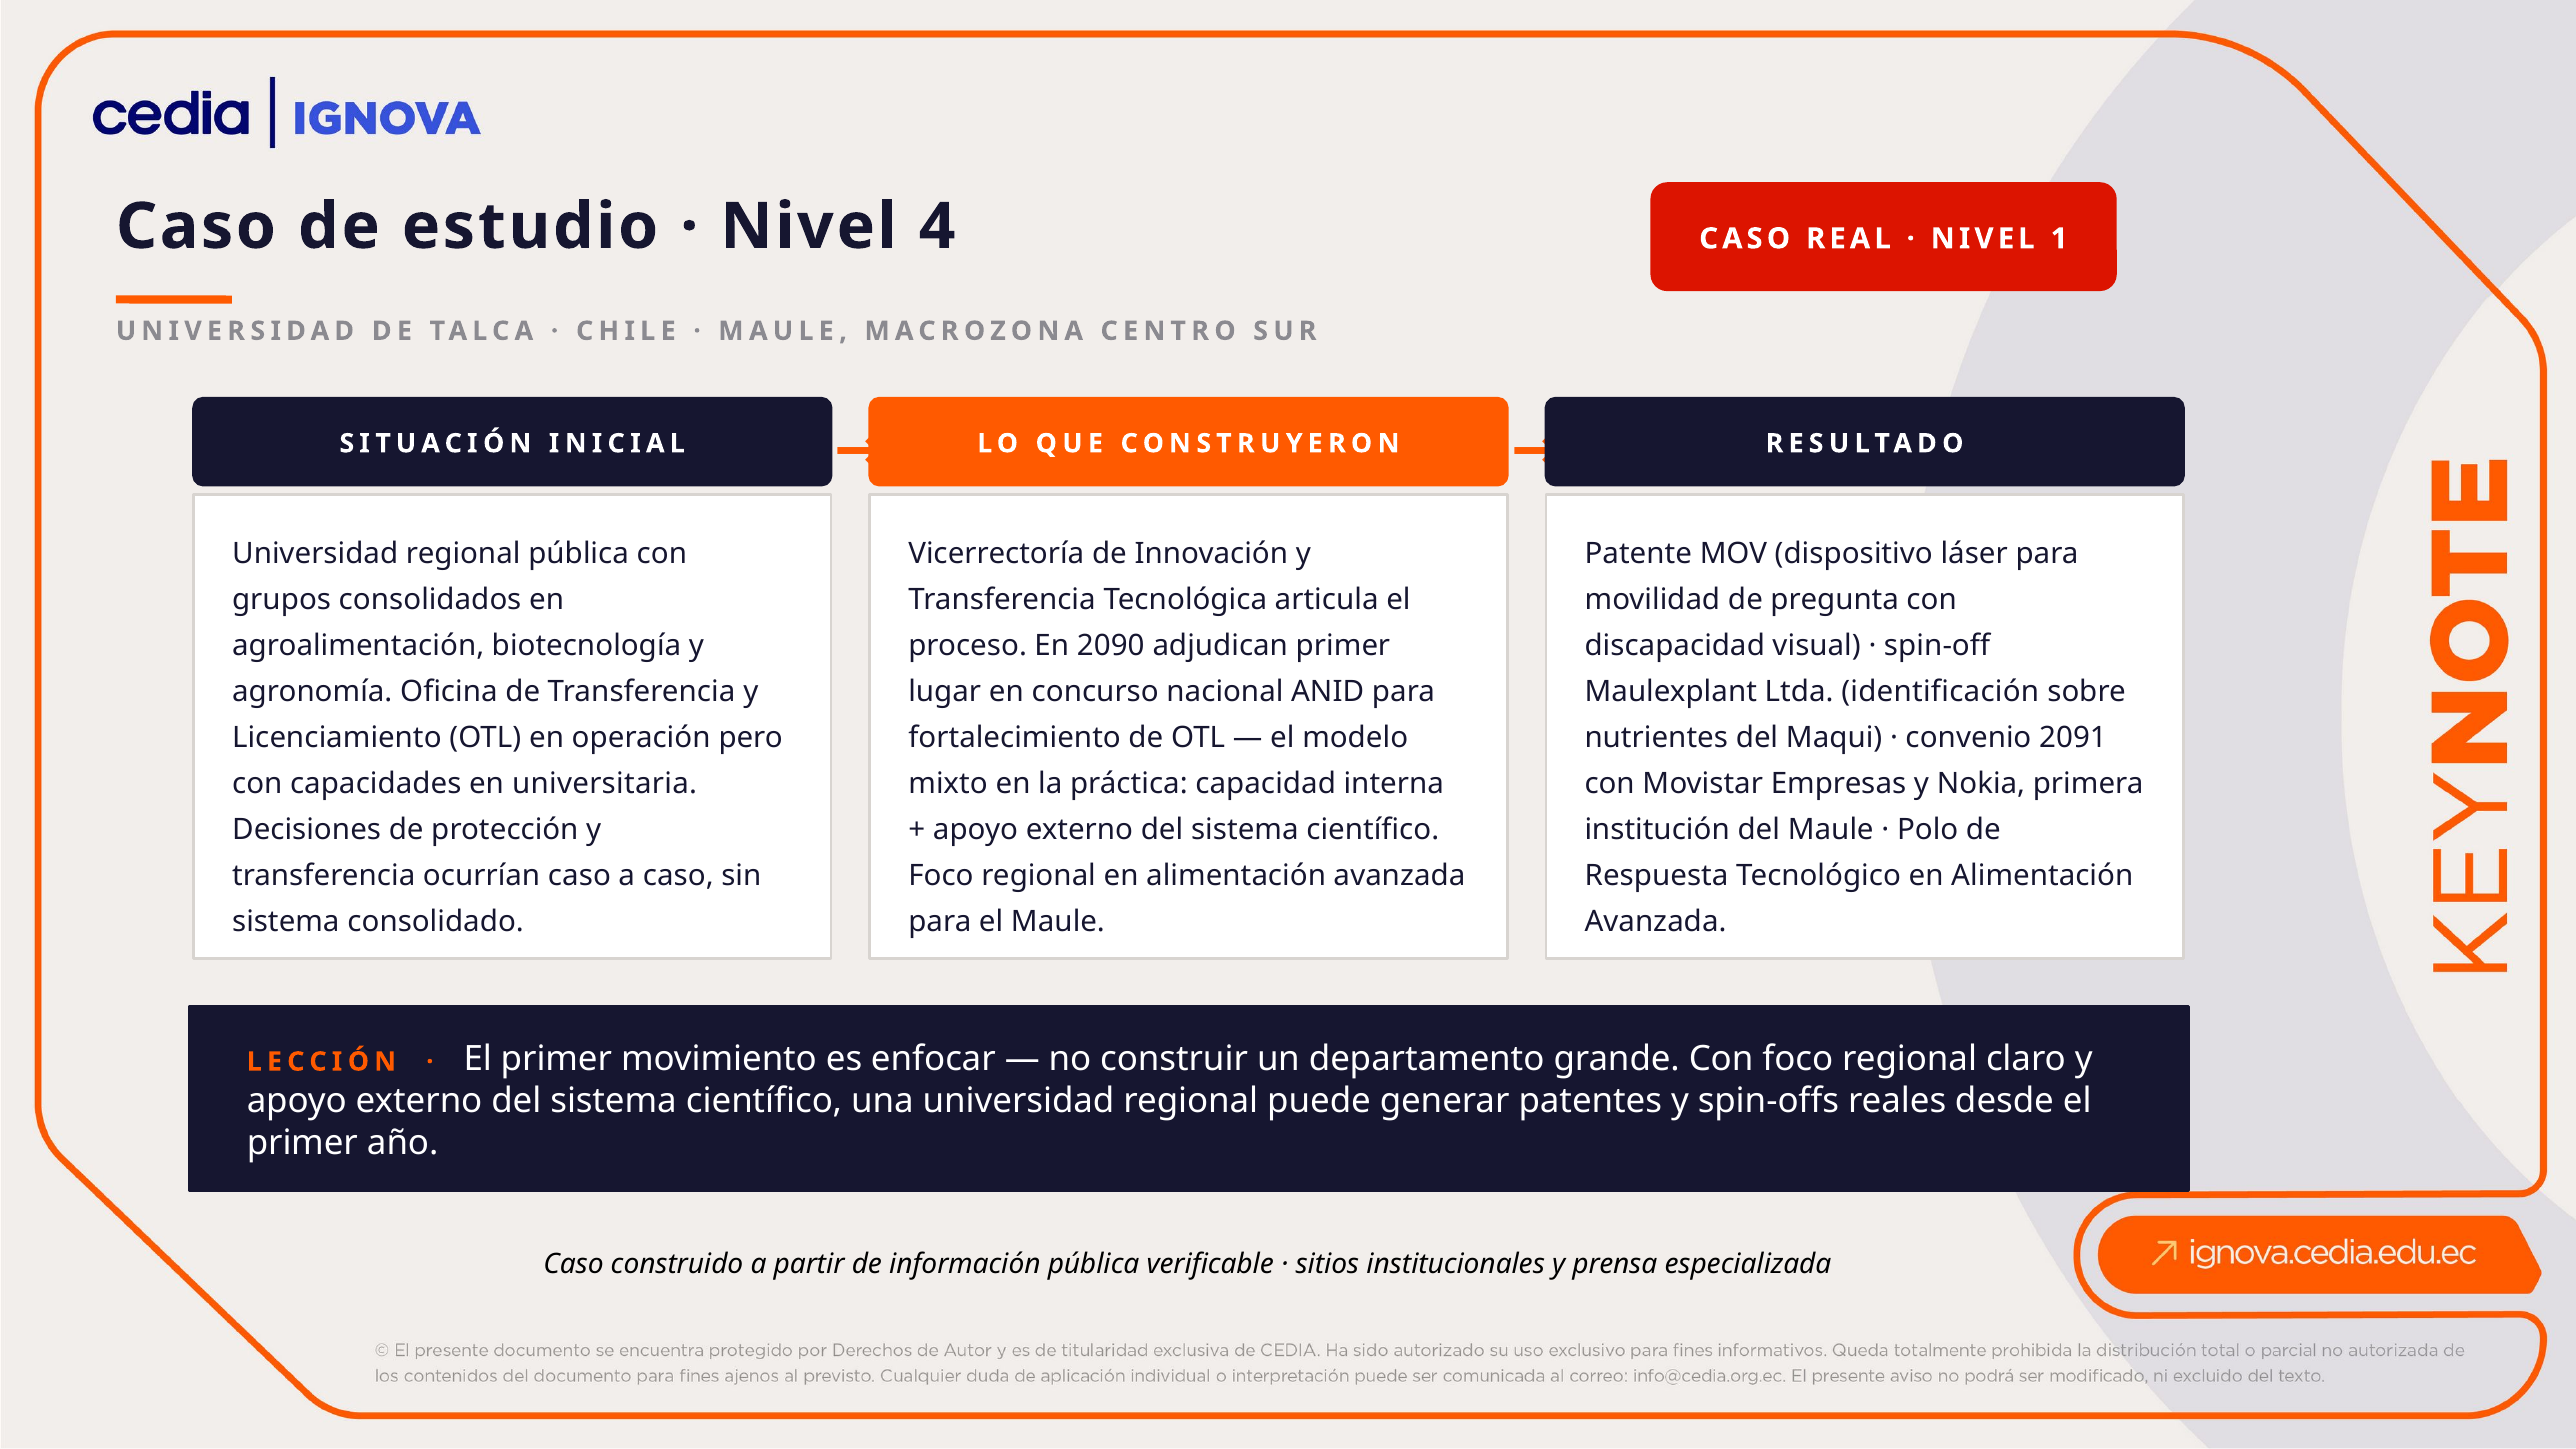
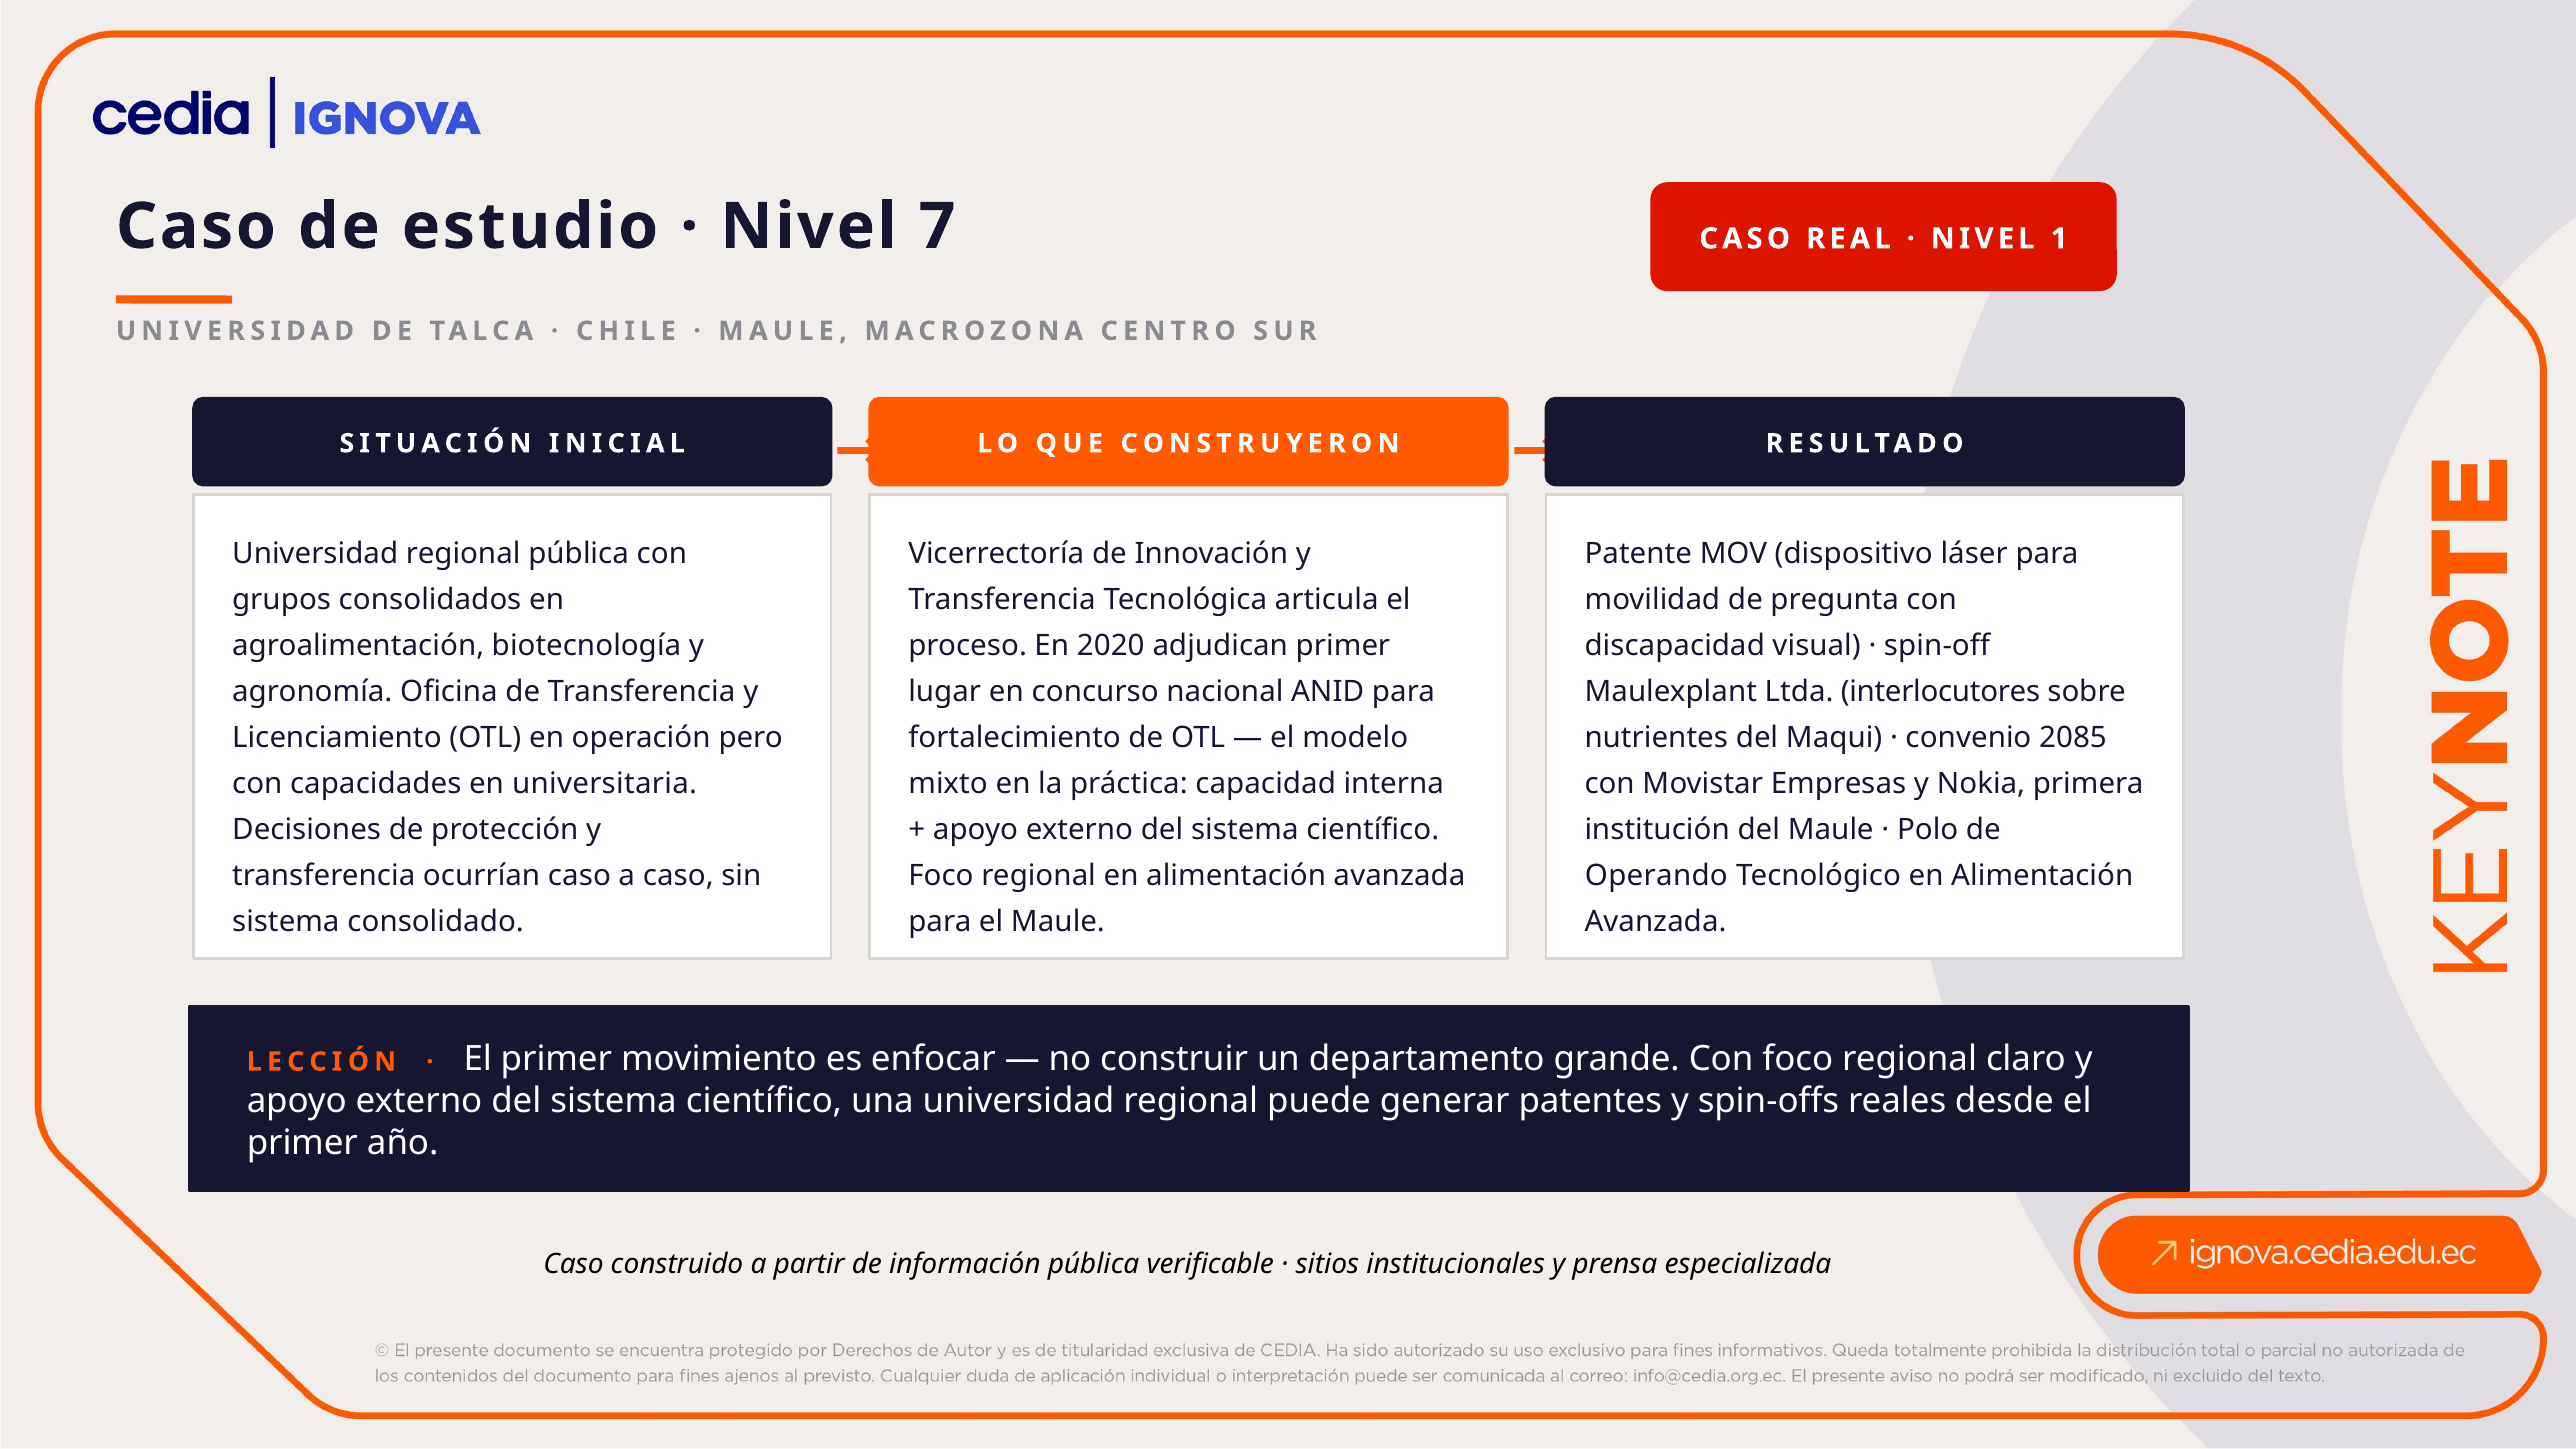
4: 4 -> 7 (937, 227)
2090: 2090 -> 2020 (1111, 646)
identificación: identificación -> interlocutores (1941, 692)
2091: 2091 -> 2085 (2073, 738)
Respuesta: Respuesta -> Operando (1656, 876)
